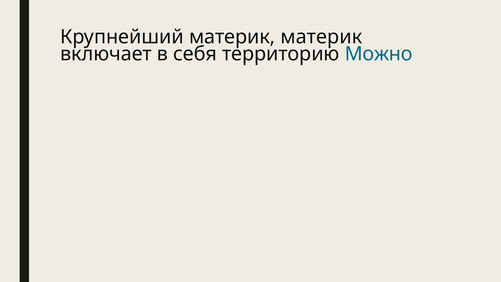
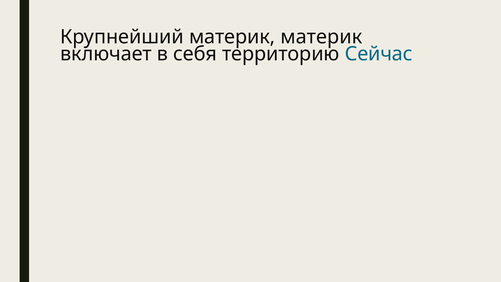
Можно: Можно -> Сейчас (379, 54)
